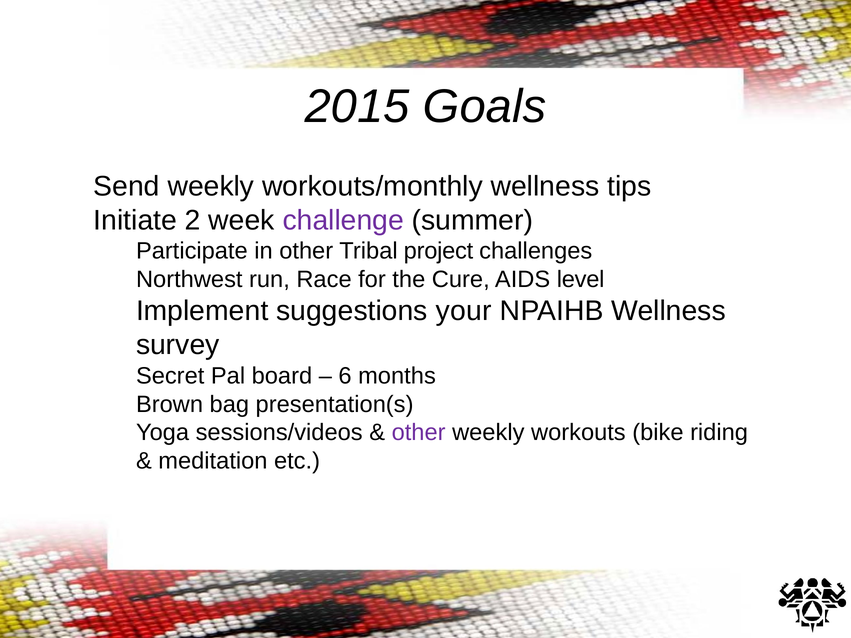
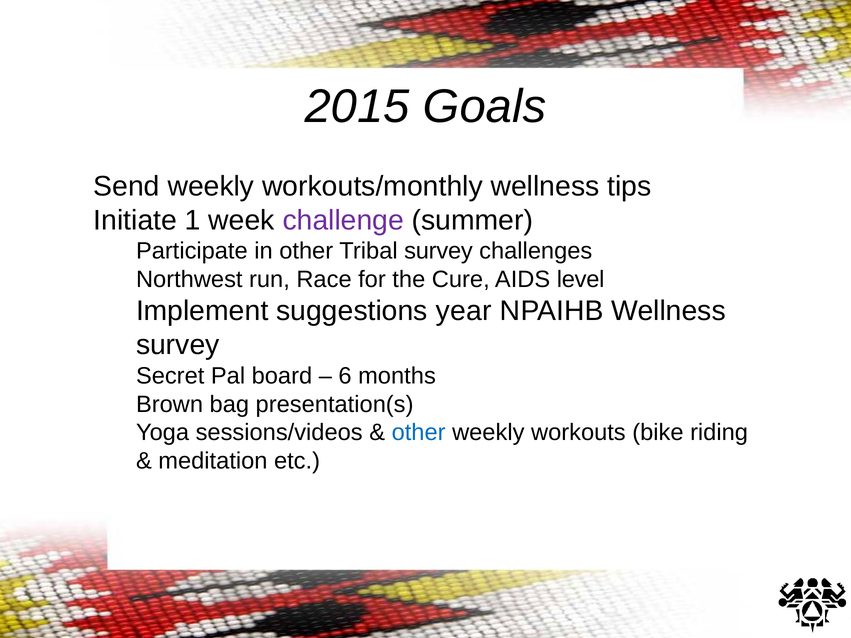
2: 2 -> 1 (193, 220)
Tribal project: project -> survey (438, 251)
your: your -> year (464, 311)
other colour: purple -> blue (419, 433)
